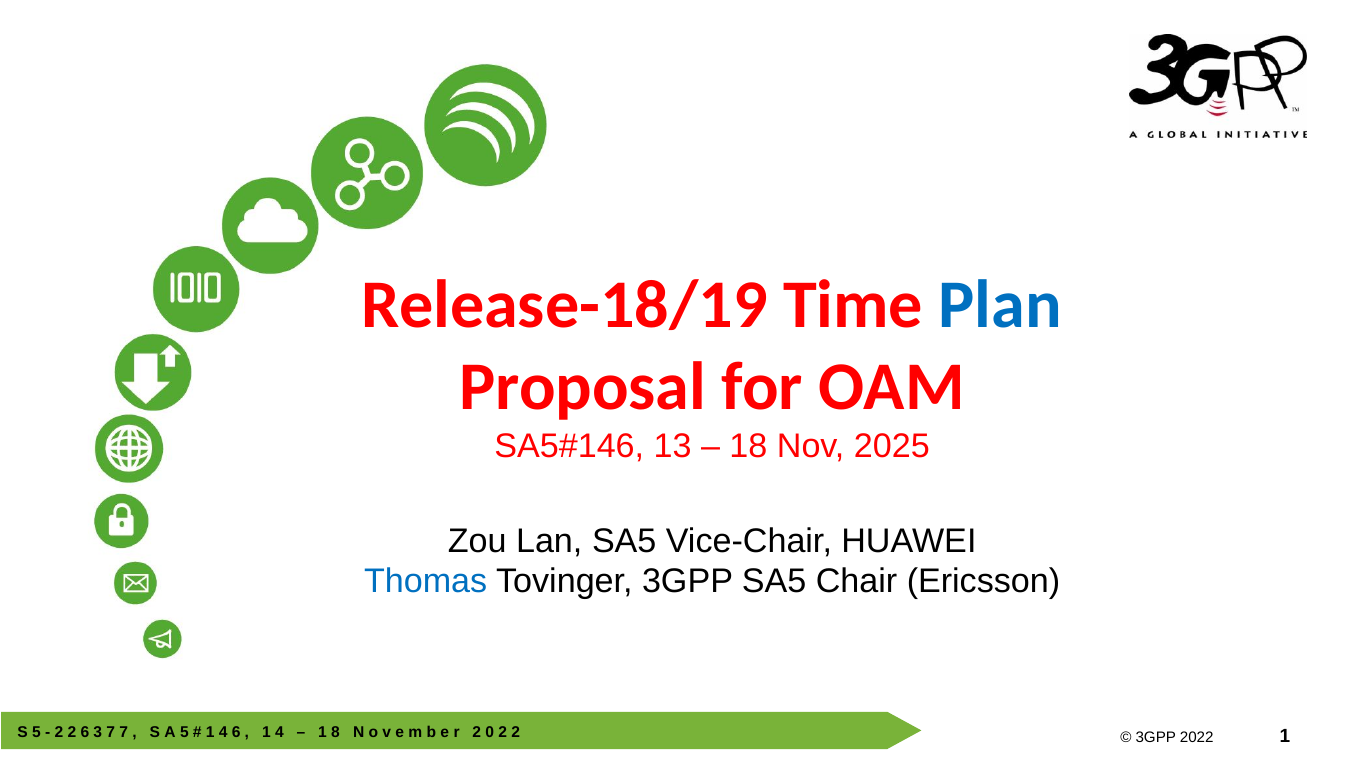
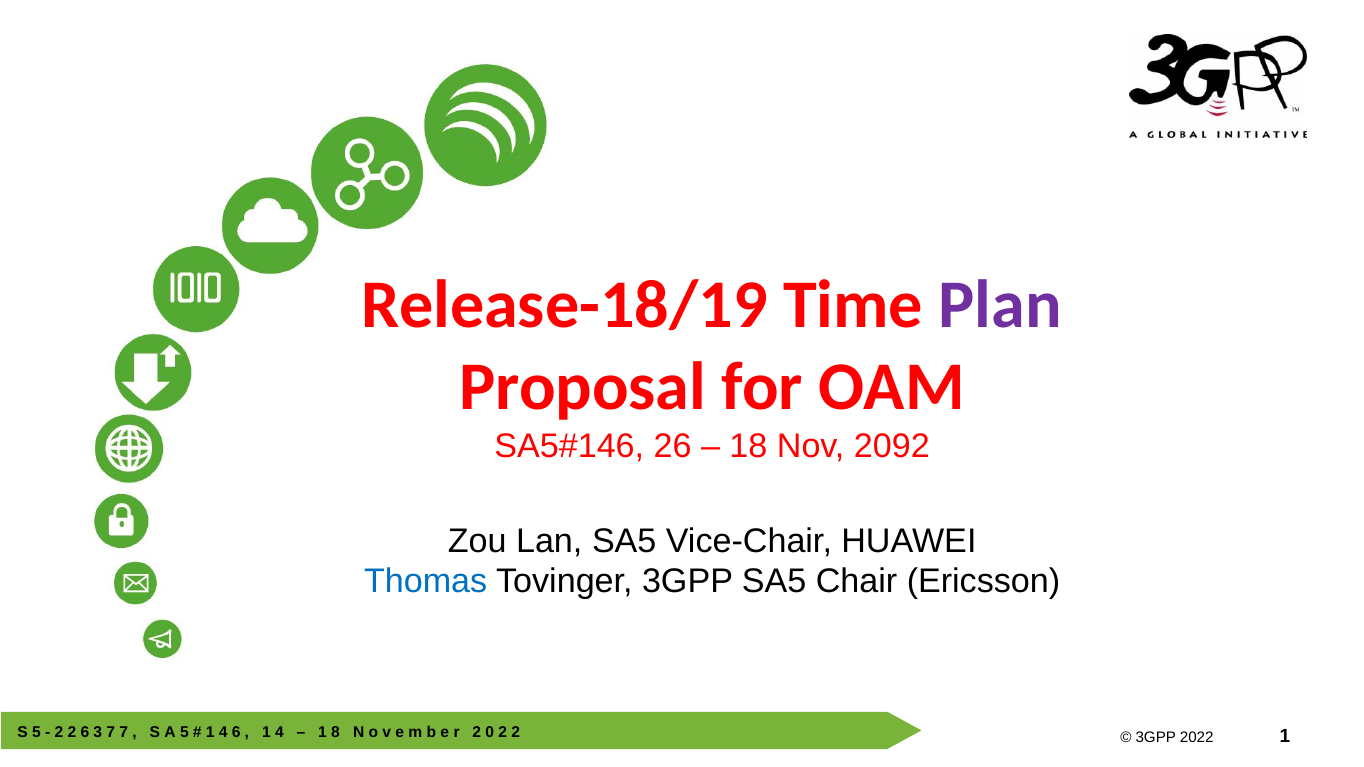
Plan colour: blue -> purple (1000, 305)
13: 13 -> 26 (673, 446)
2025: 2025 -> 2092 (892, 446)
